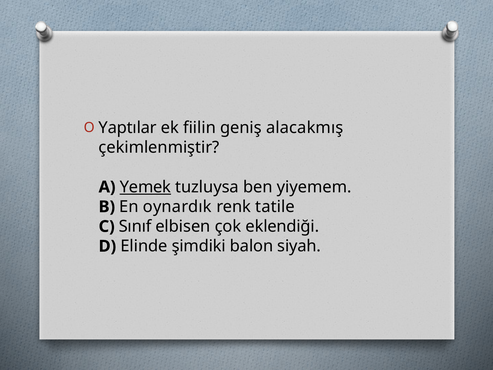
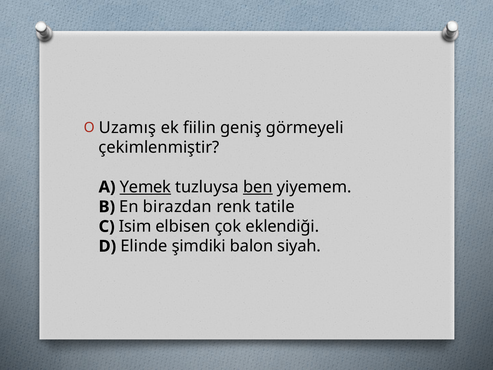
Yaptılar: Yaptılar -> Uzamış (128, 128)
alacakmış: alacakmış -> görmeyeli (305, 128)
ben underline: none -> present (258, 187)
oynardık: oynardık -> birazdan (177, 207)
Sınıf: Sınıf -> Isim (135, 226)
